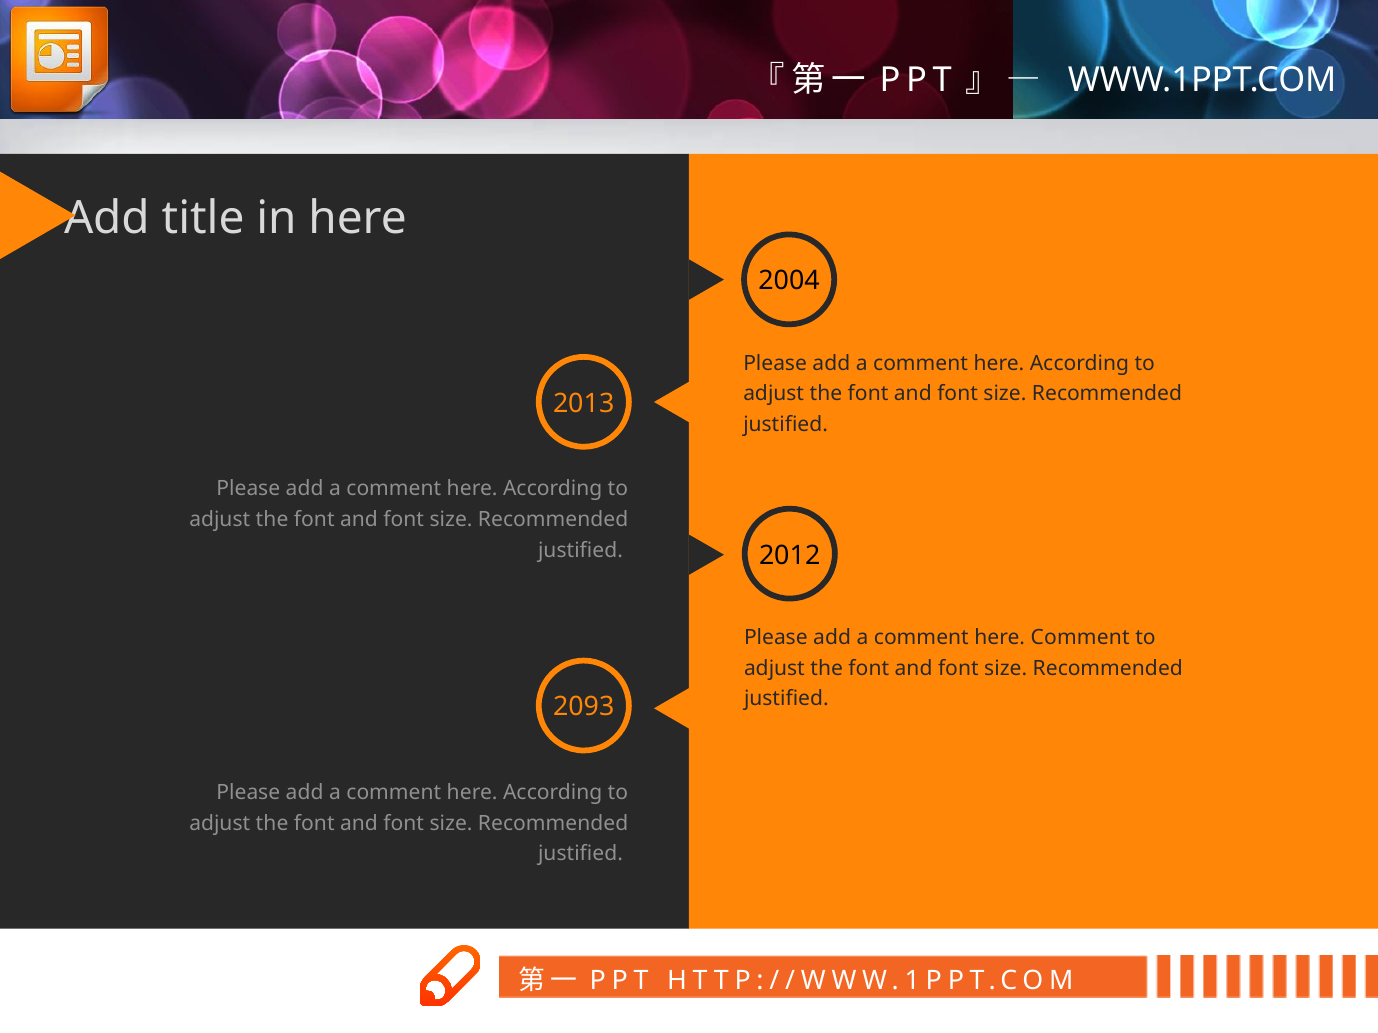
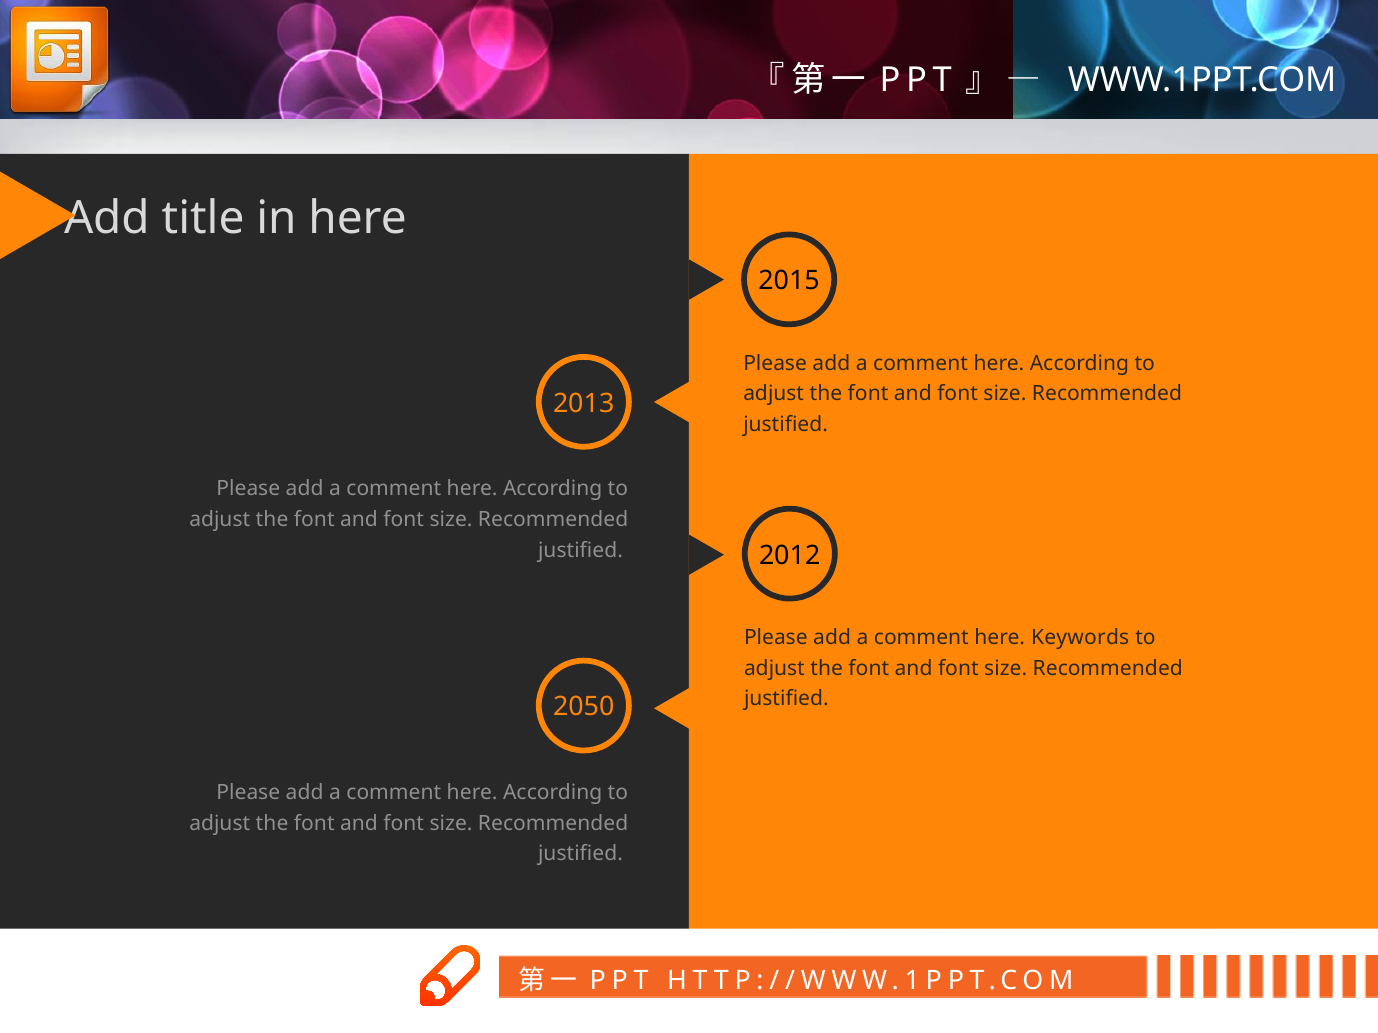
2004: 2004 -> 2015 (789, 281)
here Comment: Comment -> Keywords (1080, 638)
2093: 2093 -> 2050 (584, 707)
